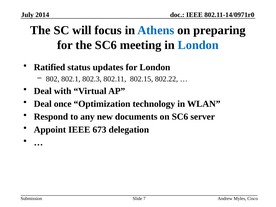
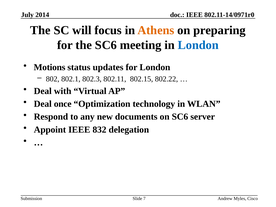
Athens colour: blue -> orange (156, 30)
Ratified: Ratified -> Motions (50, 67)
673: 673 -> 832 (99, 130)
